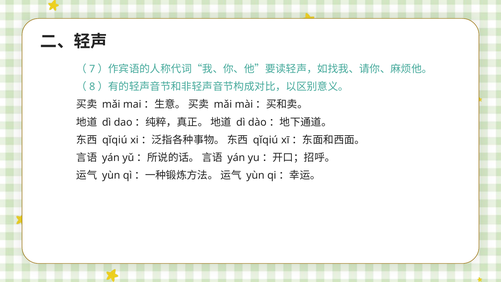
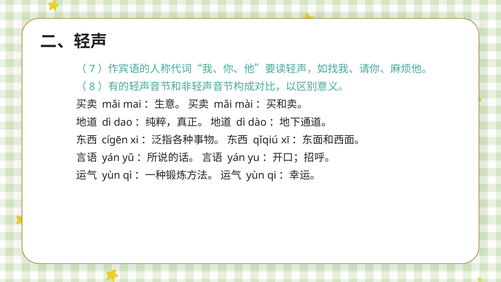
qǐqiú: qǐqiú -> cígēn (115, 140)
